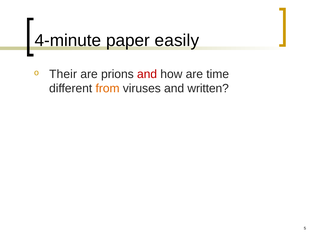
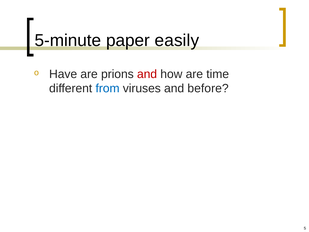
4-minute: 4-minute -> 5-minute (68, 40)
Their: Their -> Have (63, 74)
from colour: orange -> blue (108, 88)
written: written -> before (208, 88)
